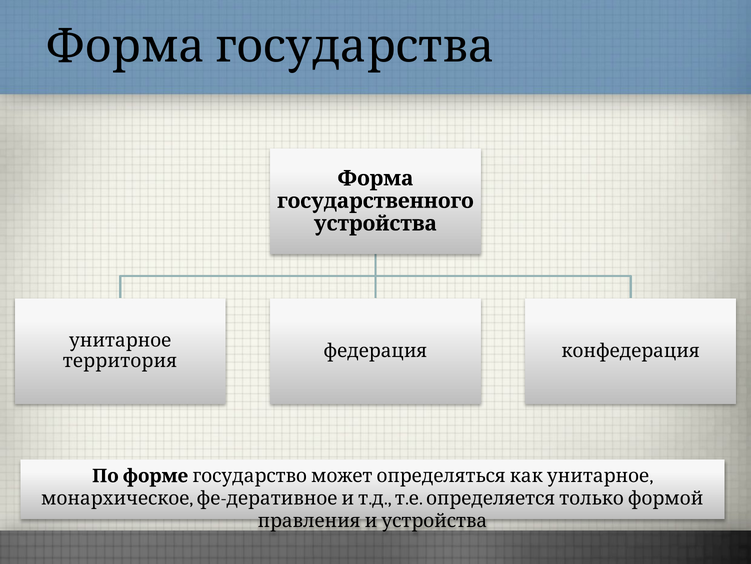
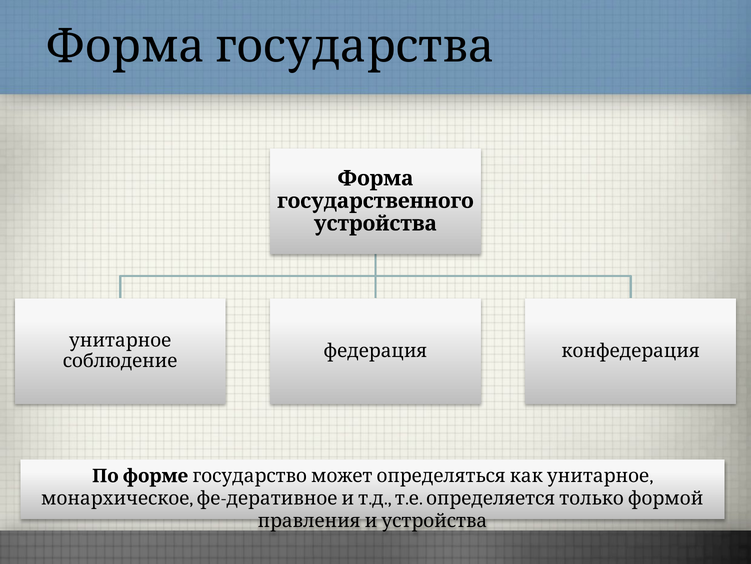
территория: территория -> соблюдение (120, 361)
